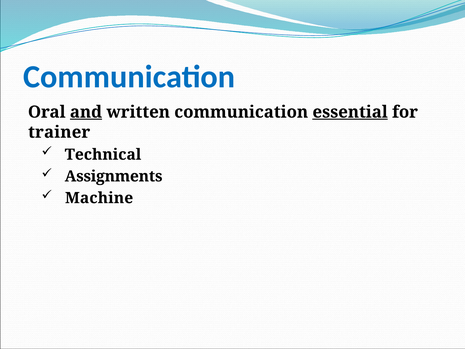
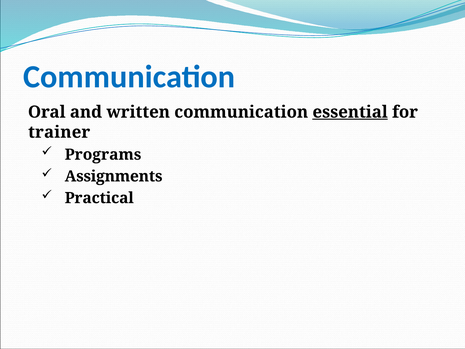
and underline: present -> none (86, 112)
Technical: Technical -> Programs (103, 154)
Machine: Machine -> Practical (99, 198)
